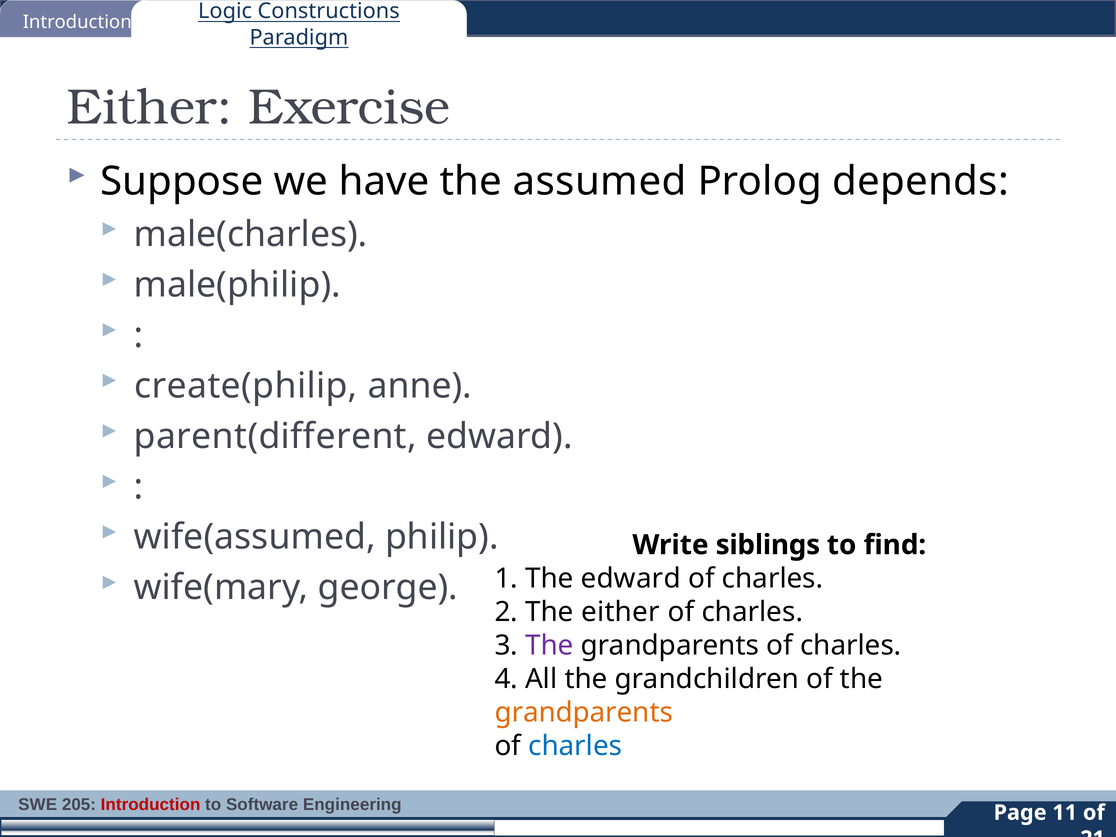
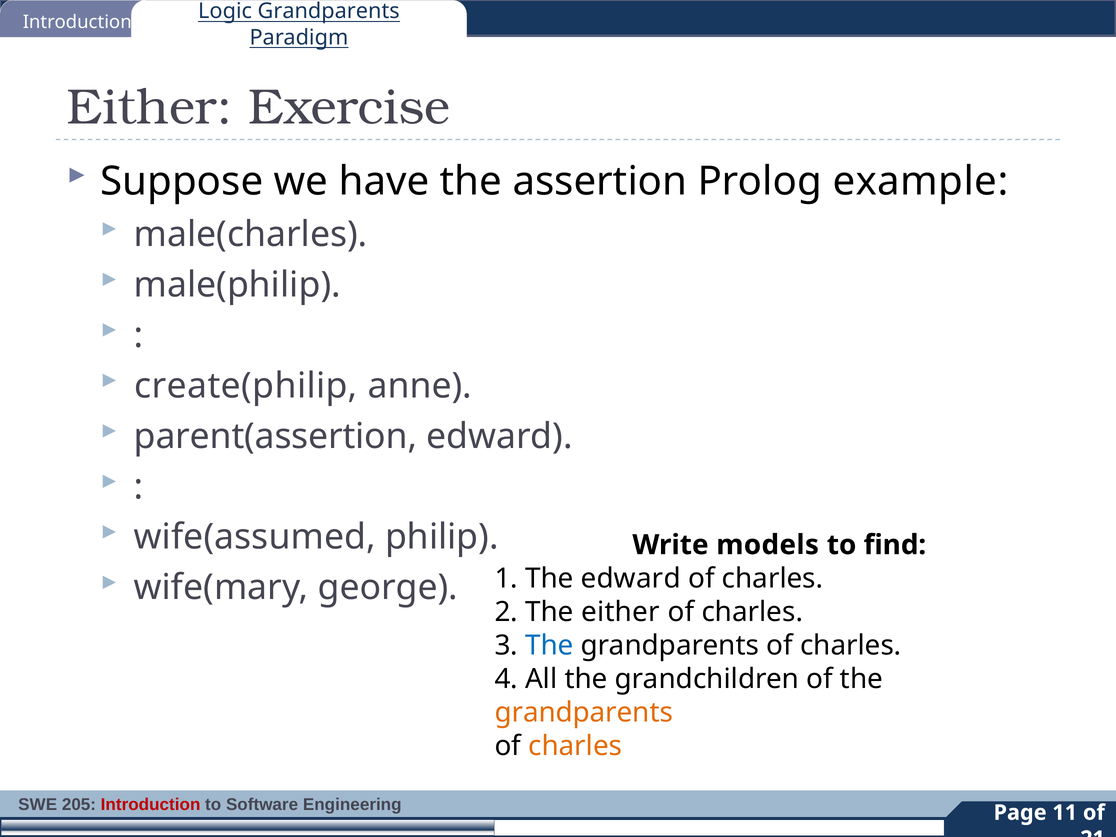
Logic Constructions: Constructions -> Grandparents (329, 11)
assumed: assumed -> assertion (600, 181)
depends: depends -> example (920, 181)
parent(different: parent(different -> parent(assertion (276, 436)
siblings: siblings -> models (768, 545)
The colour: purple -> blue (549, 645)
charles colour: blue -> orange (575, 746)
